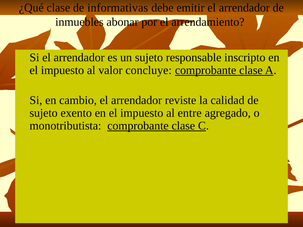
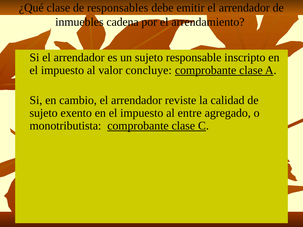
informativas: informativas -> responsables (118, 8)
abonar: abonar -> cadena (123, 22)
